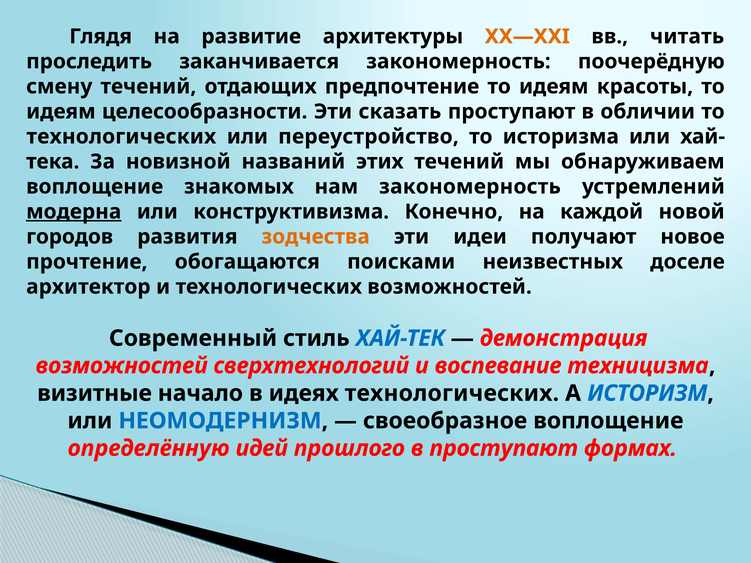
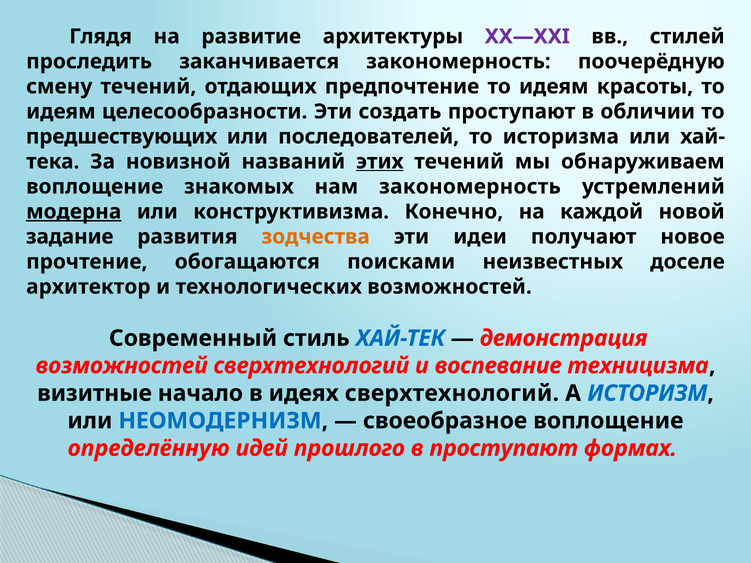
XX—XXI colour: orange -> purple (527, 36)
читать: читать -> стилей (687, 36)
сказать: сказать -> создать (400, 112)
технологических: технологических -> предшествующих (122, 137)
переустройство: переустройство -> последователей (369, 137)
этих underline: none -> present (380, 162)
городов: городов -> задание (70, 237)
идеях технологических: технологических -> сверхтехнологий (452, 393)
